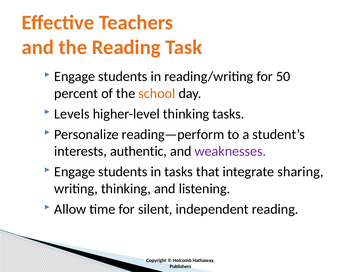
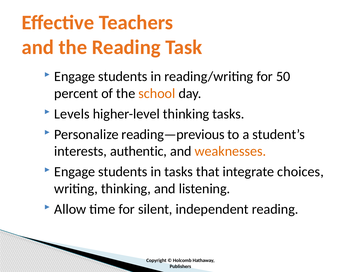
reading—perform: reading—perform -> reading—previous (173, 134)
weaknesses colour: purple -> orange (230, 151)
sharing: sharing -> choices (301, 171)
